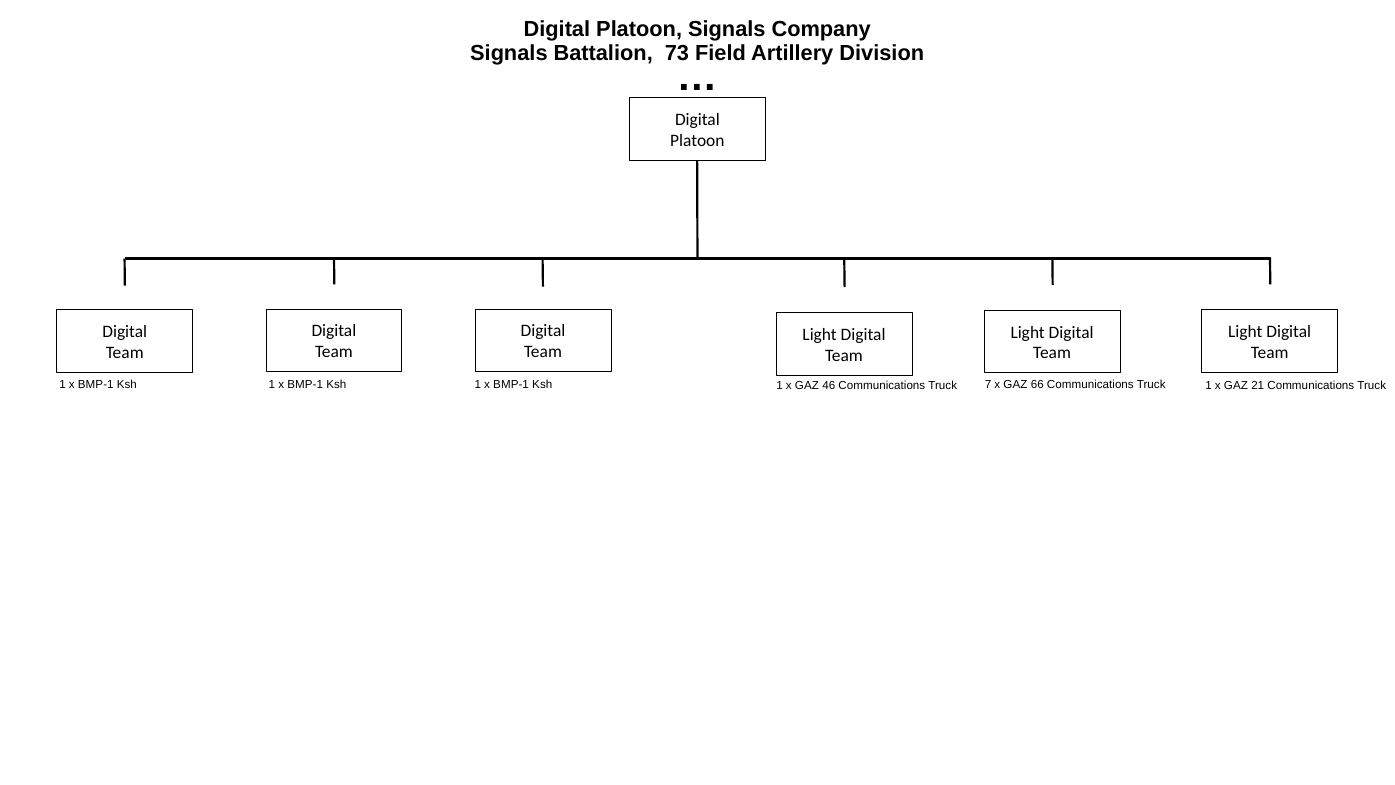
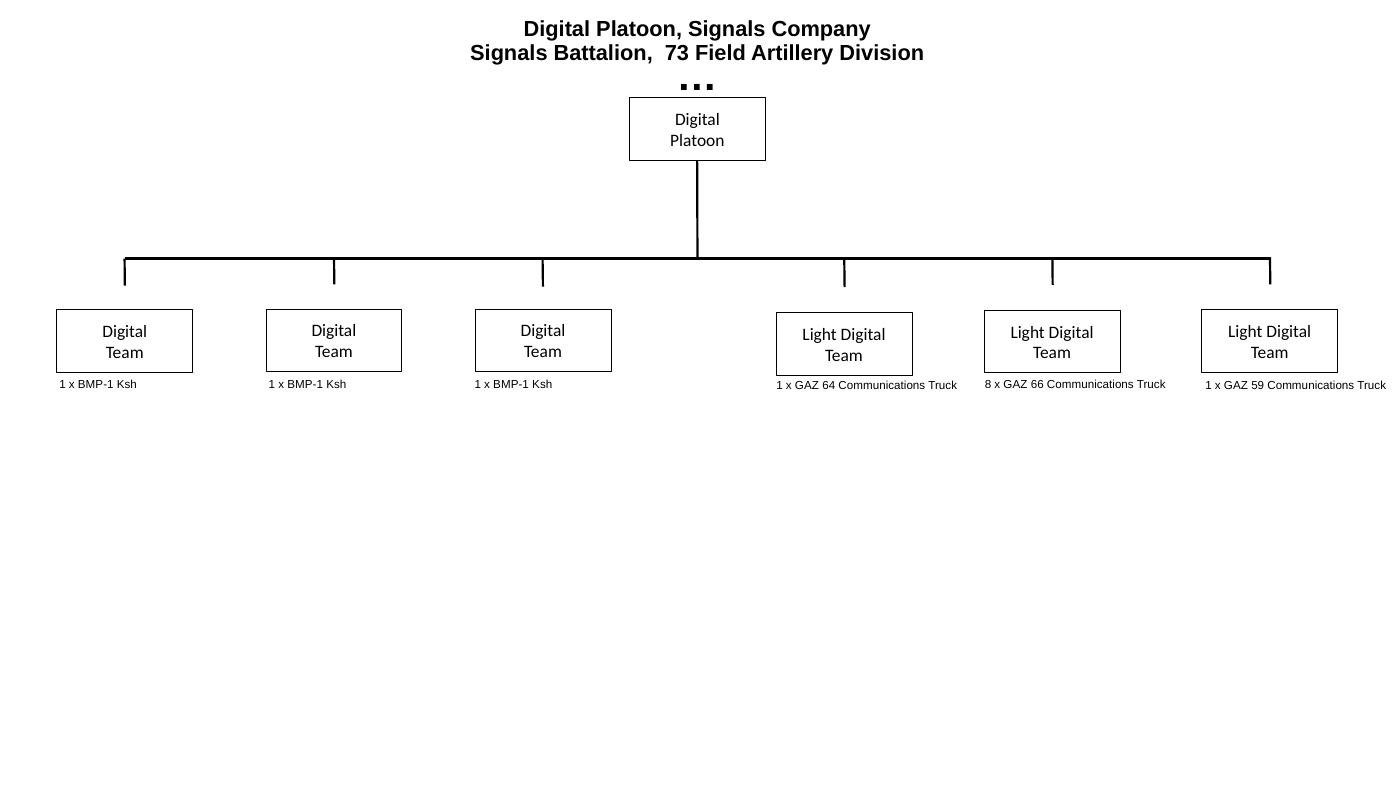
46: 46 -> 64 (829, 386)
7: 7 -> 8 (988, 385)
21: 21 -> 59 (1258, 386)
